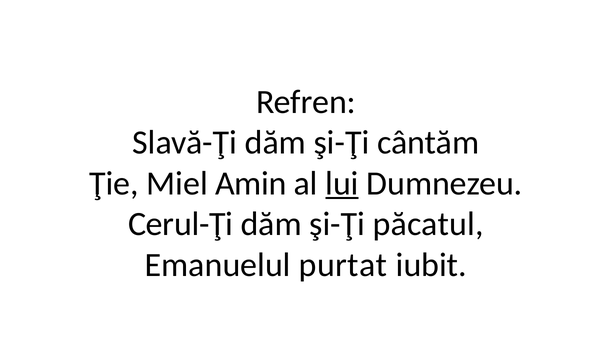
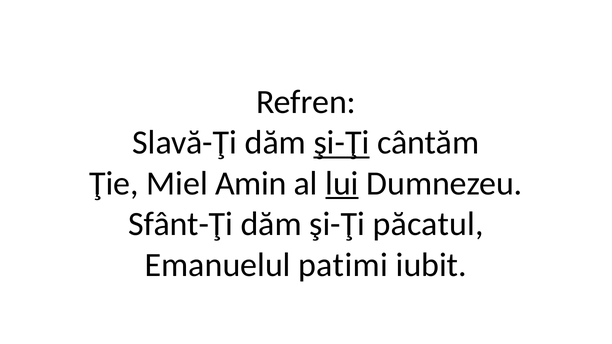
şi-Ţi underline: none -> present (342, 143)
Cerul-Ţi: Cerul-Ţi -> Sfânt-Ţi (181, 224)
purtat: purtat -> patimi (343, 265)
